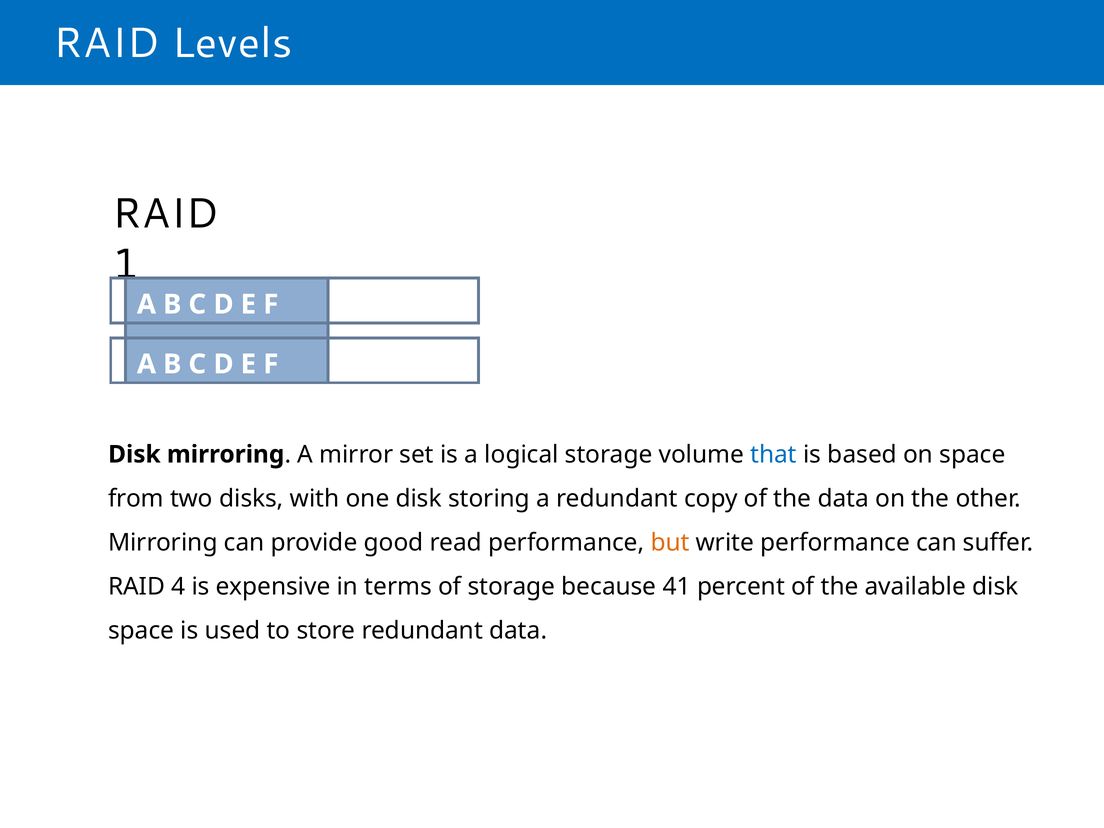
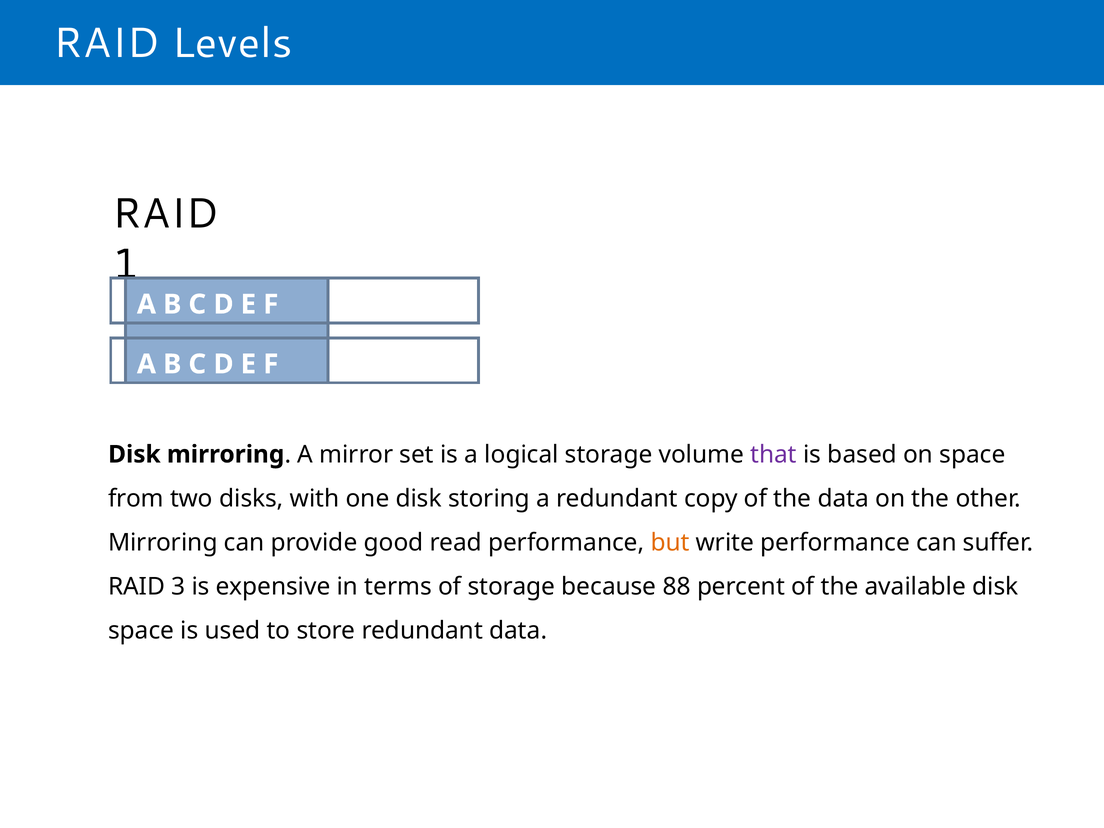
that colour: blue -> purple (774, 454)
4: 4 -> 3 (178, 587)
41: 41 -> 88 (677, 587)
